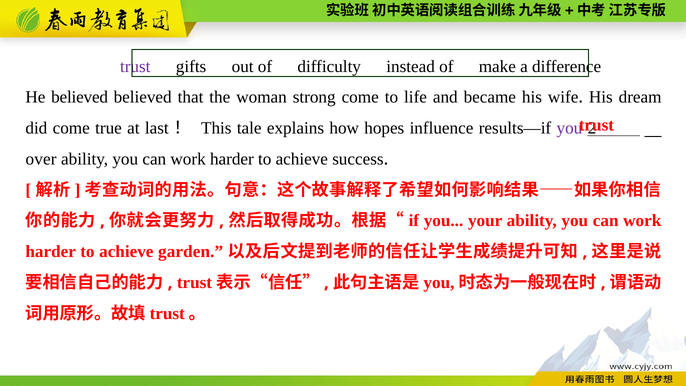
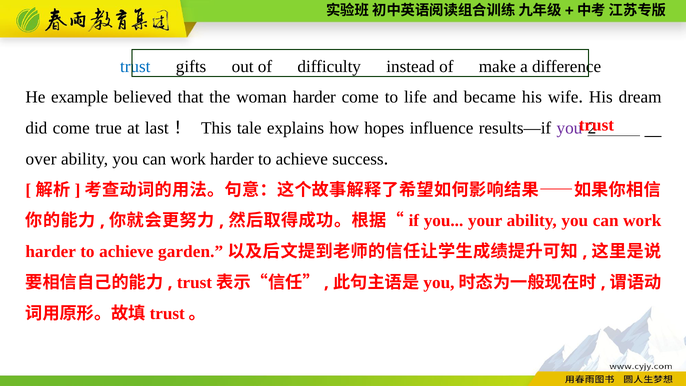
trust colour: purple -> blue (135, 66)
He believed: believed -> example (80, 97)
woman strong: strong -> harder (314, 97)
